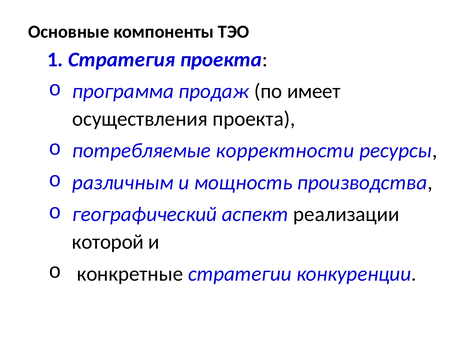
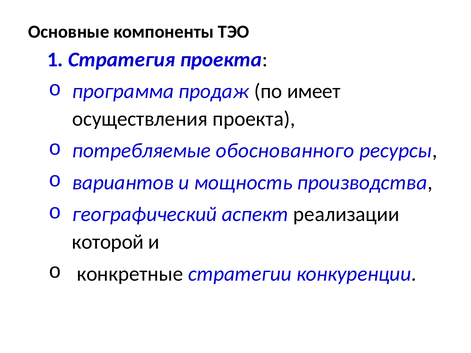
корректности: корректности -> обоснованного (285, 151)
различным: различным -> вариантов (123, 183)
